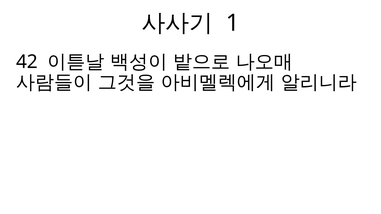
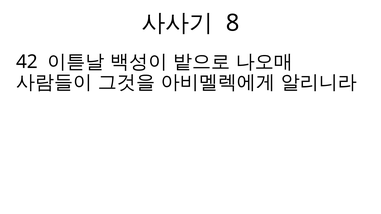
1: 1 -> 8 (233, 23)
